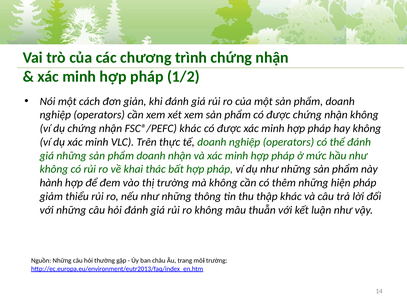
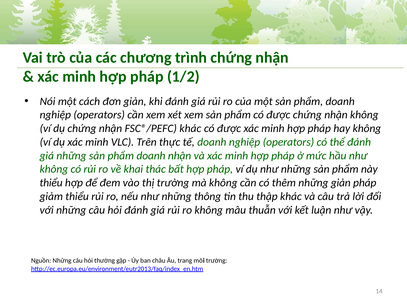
hành: hành -> thiểu (51, 183)
những hiện: hiện -> giản (341, 183)
